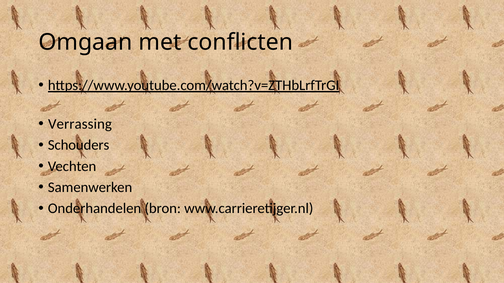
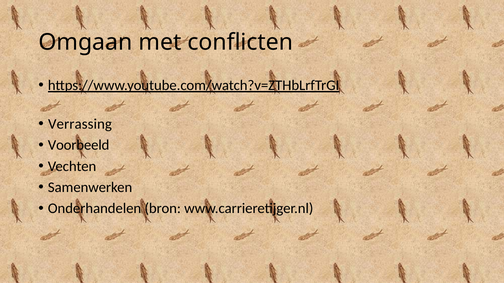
Schouders: Schouders -> Voorbeeld (79, 145)
